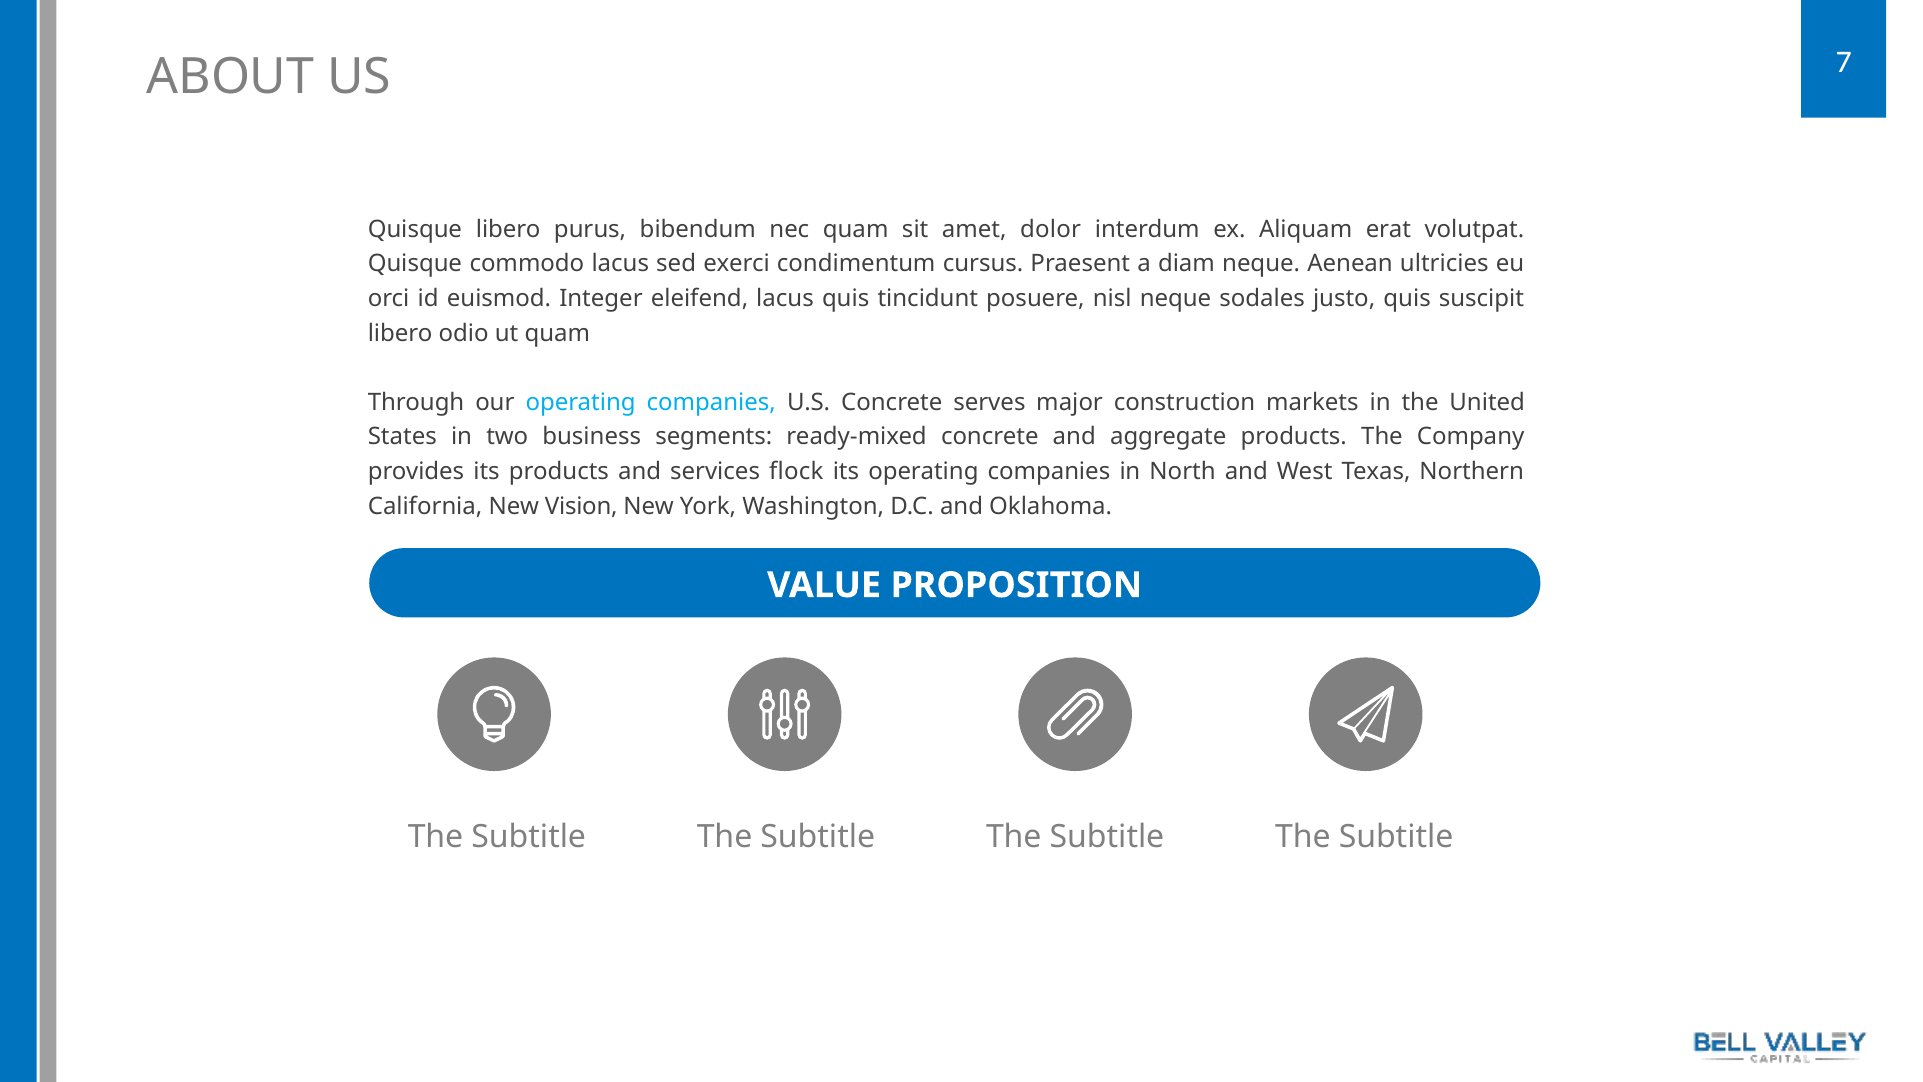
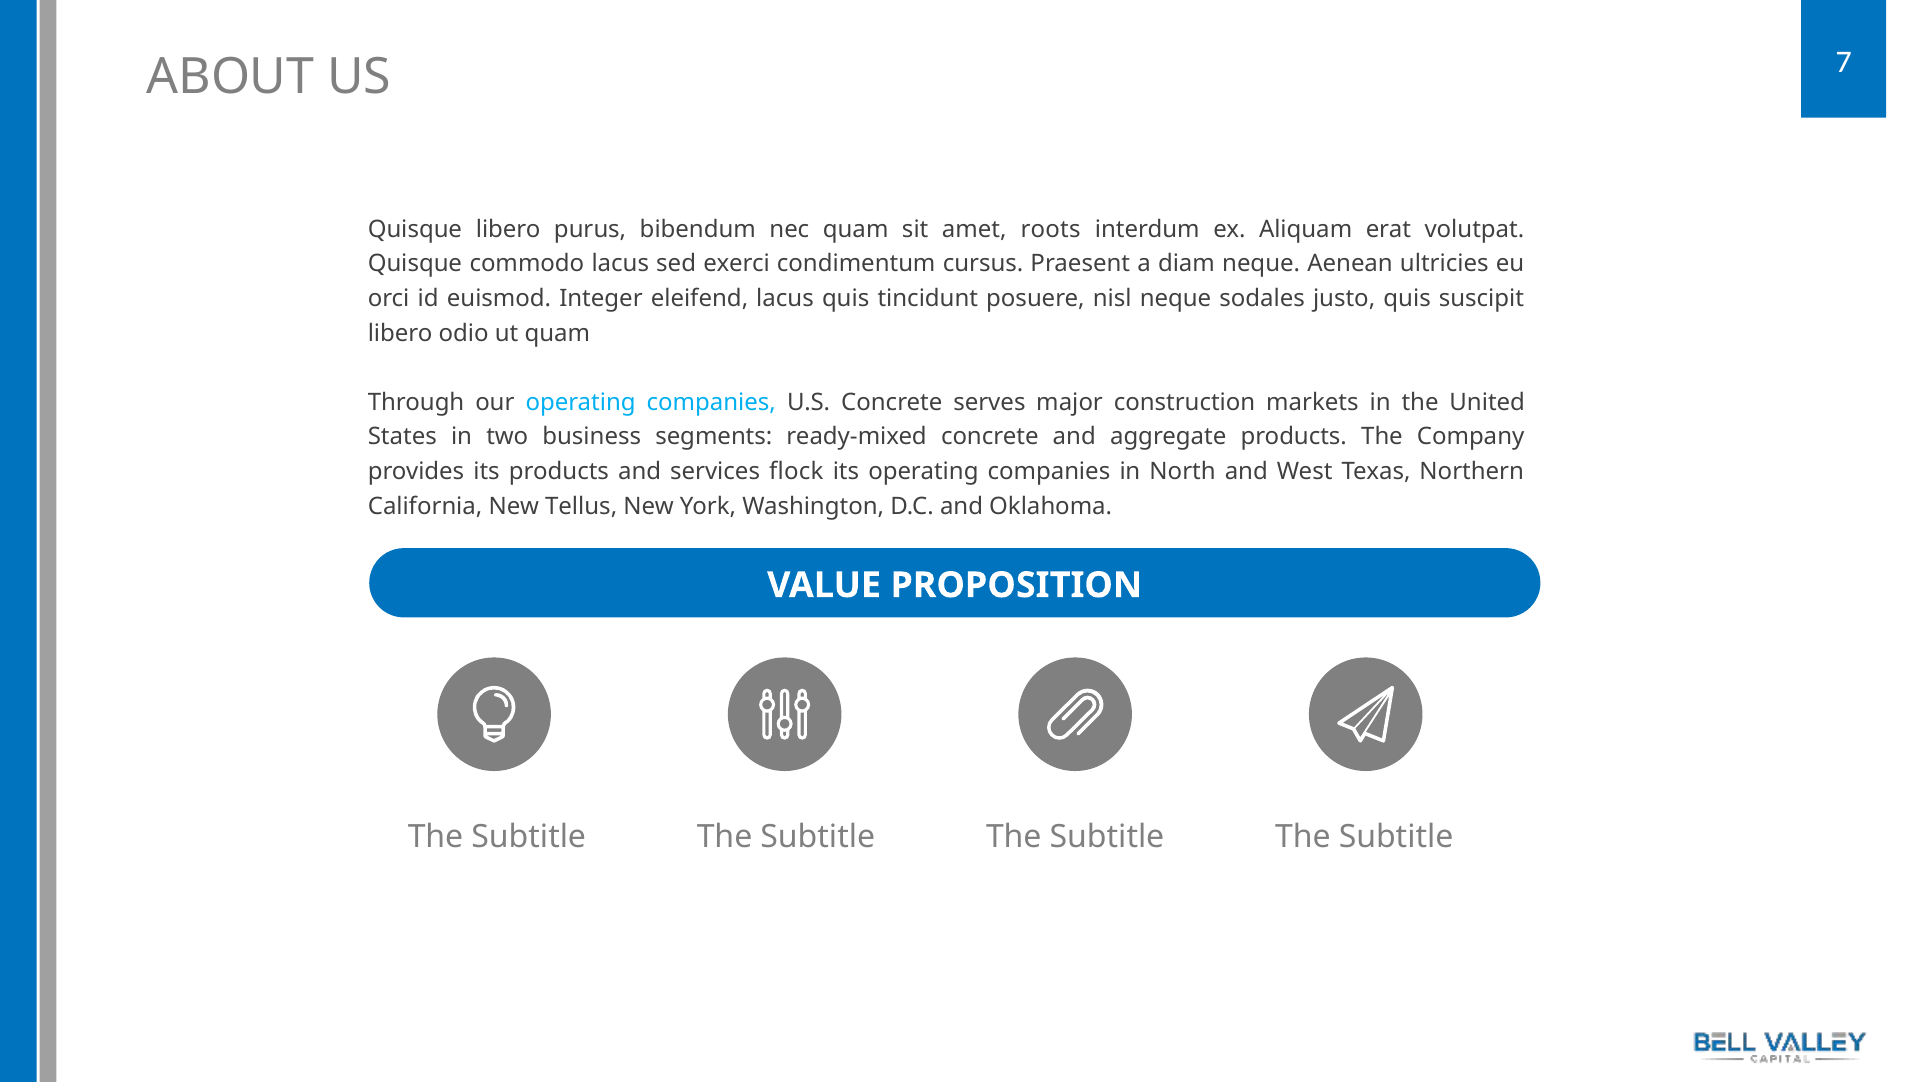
dolor: dolor -> roots (1051, 229)
Vision: Vision -> Tellus (581, 506)
